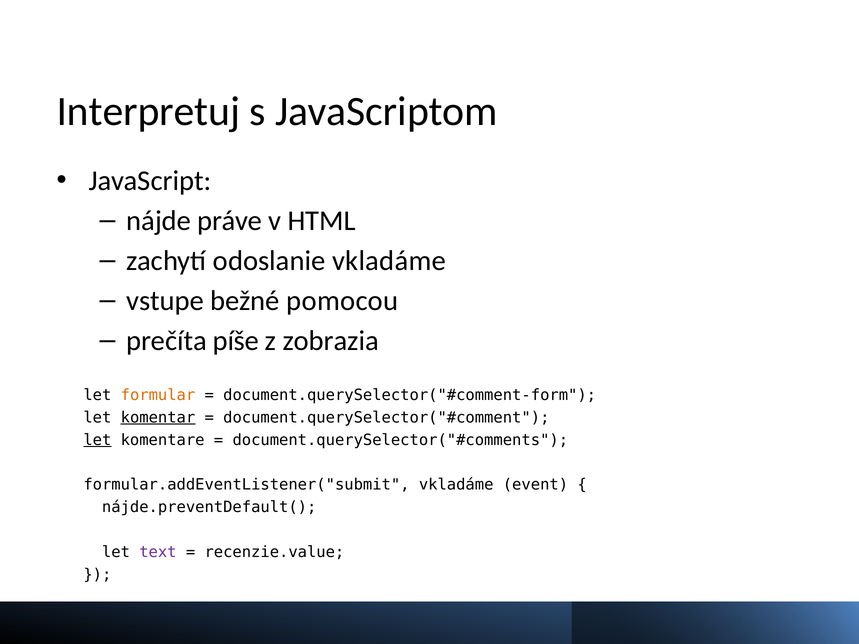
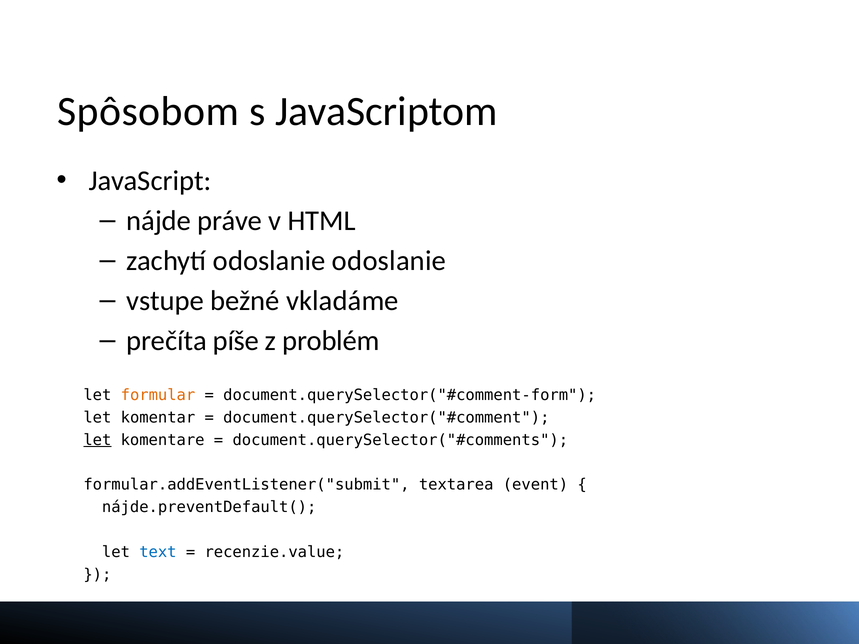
Interpretuj: Interpretuj -> Spôsobom (148, 112)
odoslanie vkladáme: vkladáme -> odoslanie (389, 261)
pomocou: pomocou -> vkladáme (342, 301)
zobrazia: zobrazia -> problém (331, 341)
komentar underline: present -> none (158, 418)
formular.addEventListener("submit vkladáme: vkladáme -> textarea (456, 485)
text colour: purple -> blue (158, 552)
